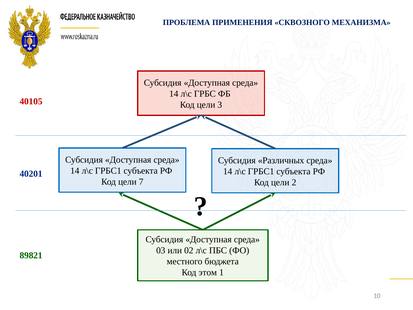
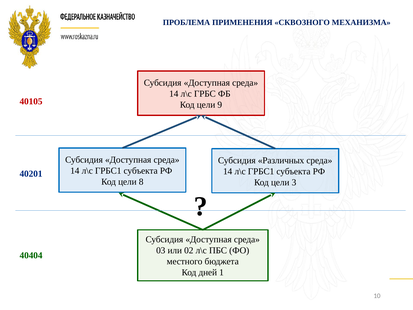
3: 3 -> 9 (220, 105)
7: 7 -> 8 (141, 182)
2: 2 -> 3 (294, 182)
89821: 89821 -> 40404 (31, 255)
этом: этом -> дней (208, 272)
